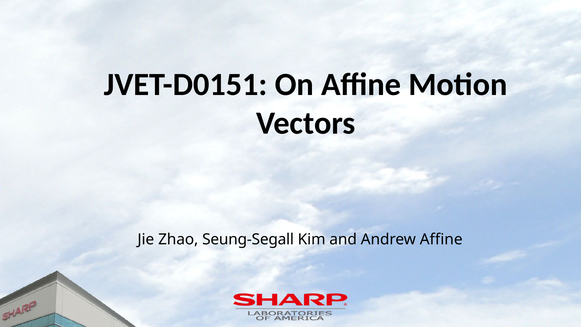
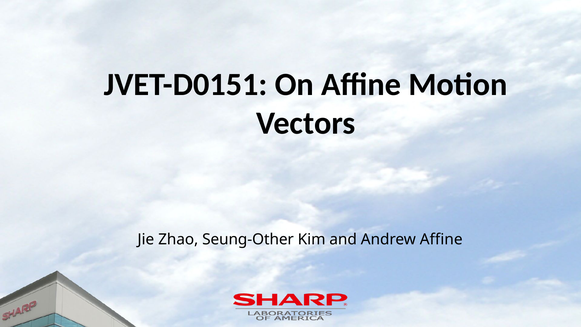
Seung-Segall: Seung-Segall -> Seung-Other (248, 239)
